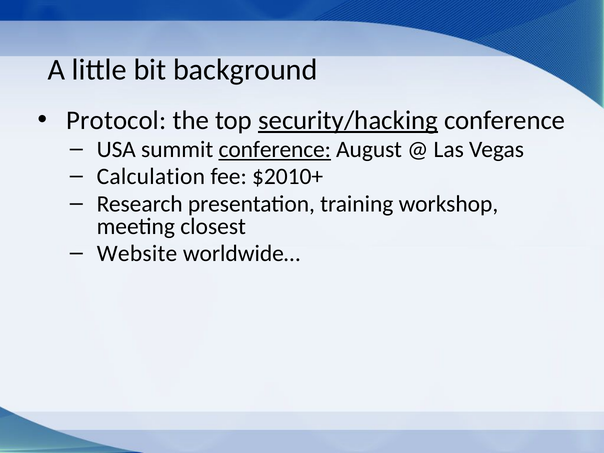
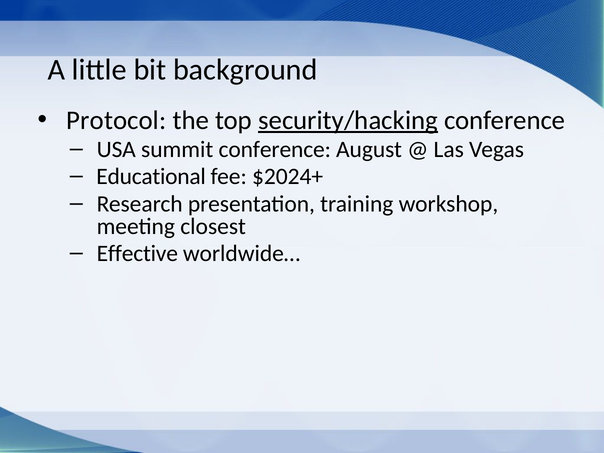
conference underline: present -> none (275, 149)
Calculation: Calculation -> Educational (151, 177)
$2010+: $2010+ -> $2024+ (288, 177)
Website: Website -> Effective (137, 254)
